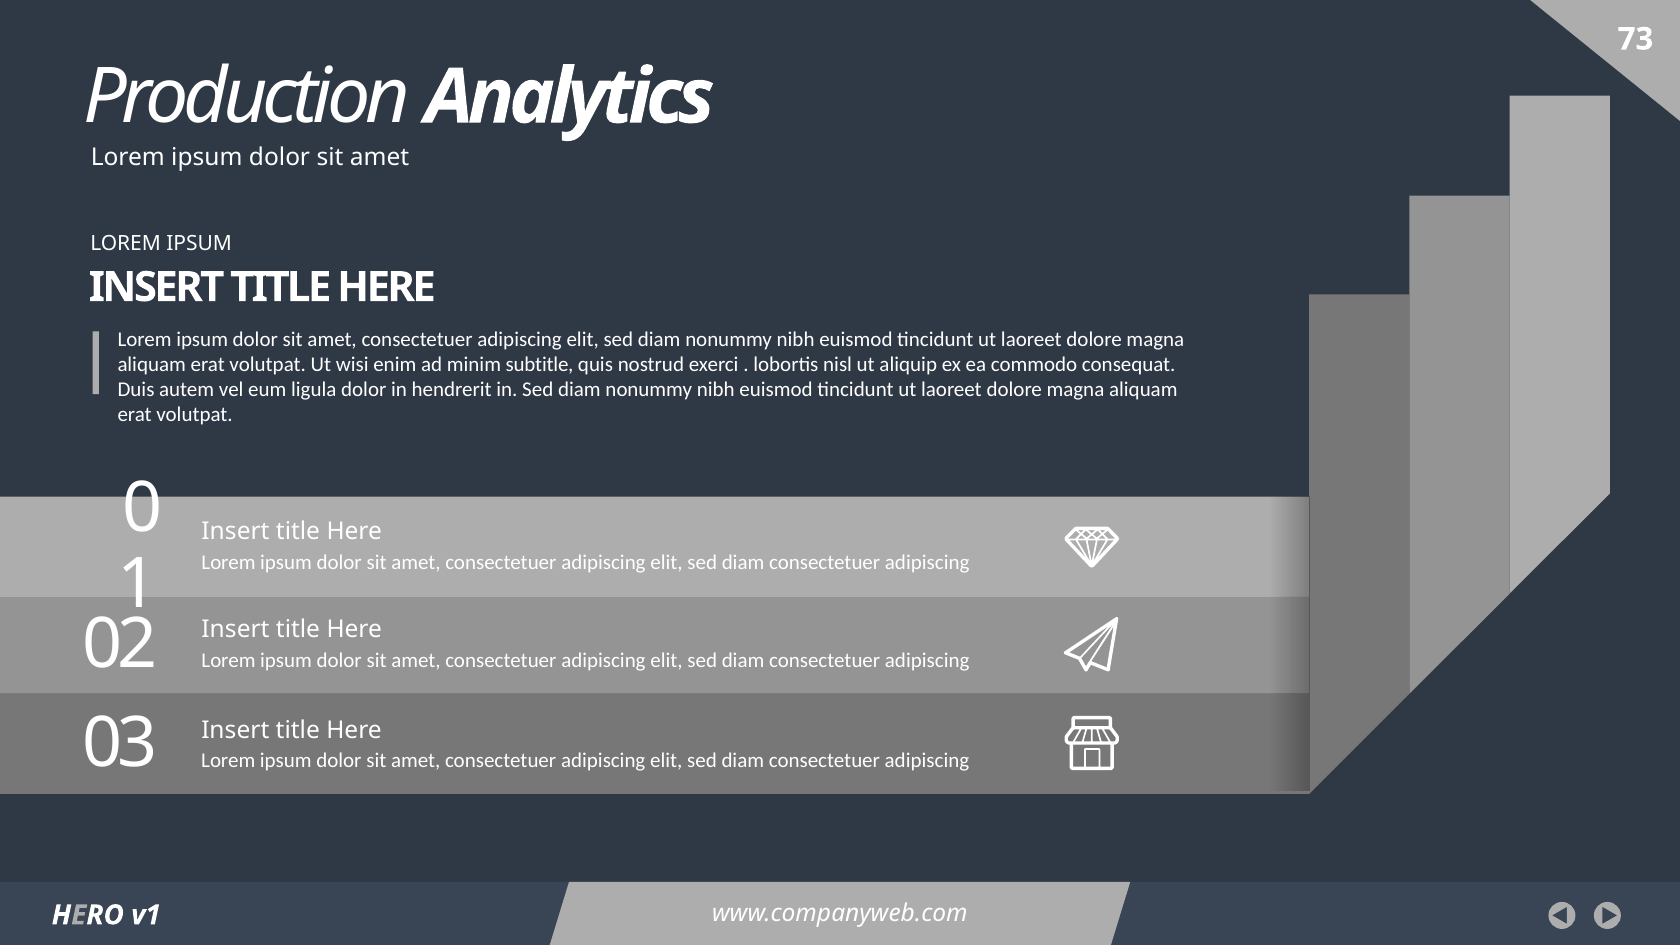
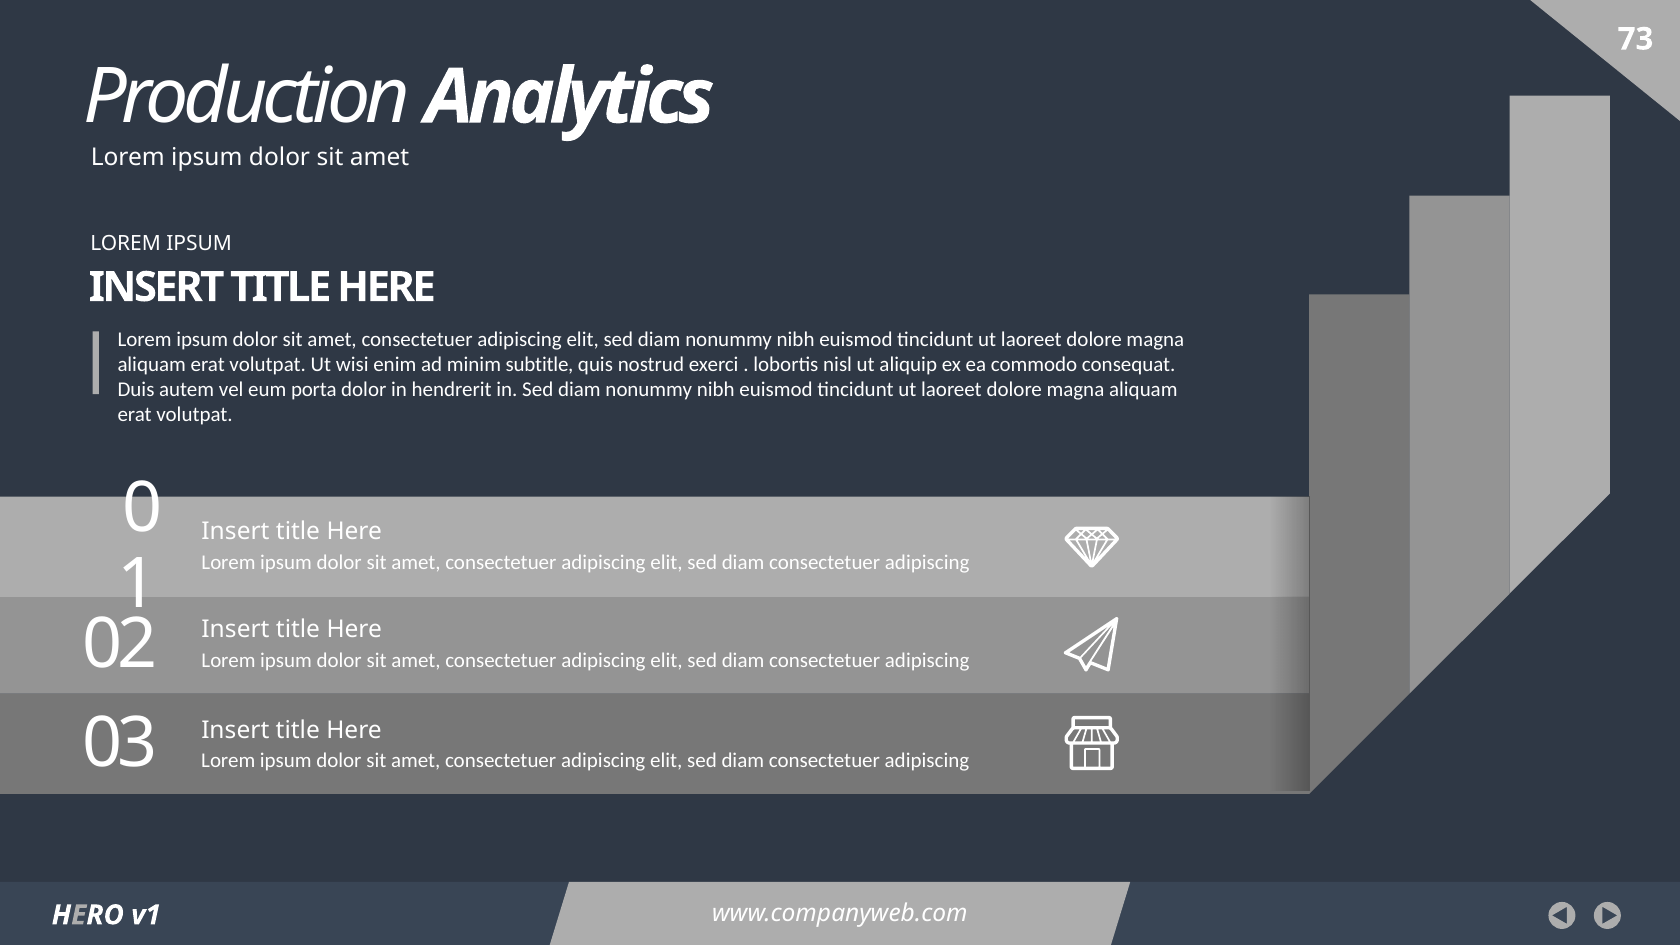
ligula: ligula -> porta (314, 390)
